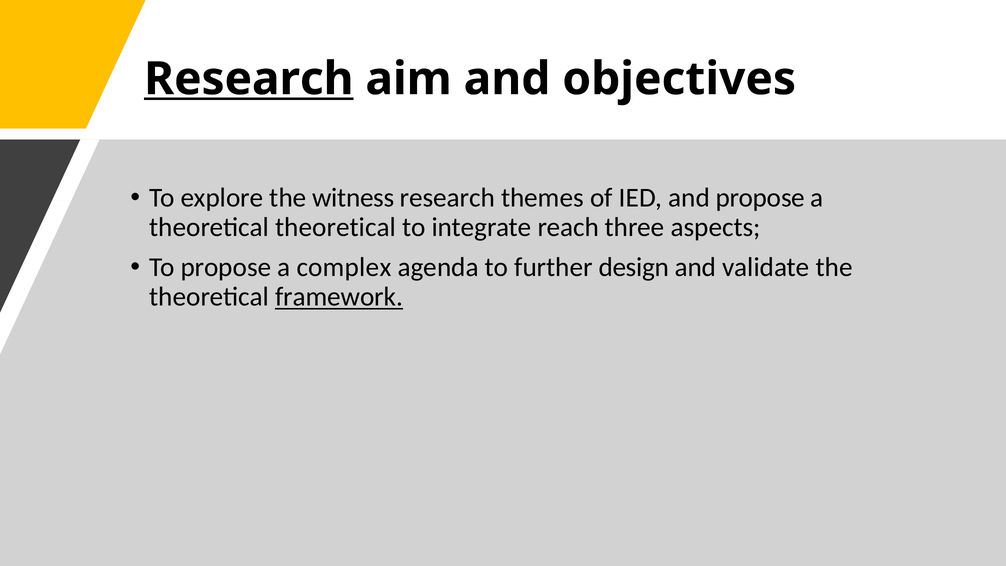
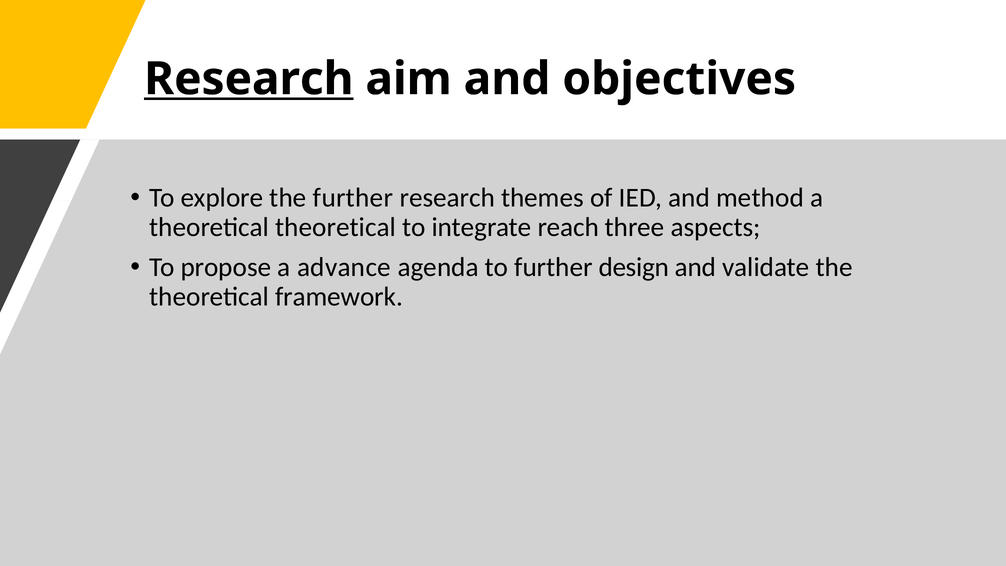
the witness: witness -> further (353, 198)
and propose: propose -> method (760, 198)
complex: complex -> advance (344, 267)
framework underline: present -> none (339, 297)
